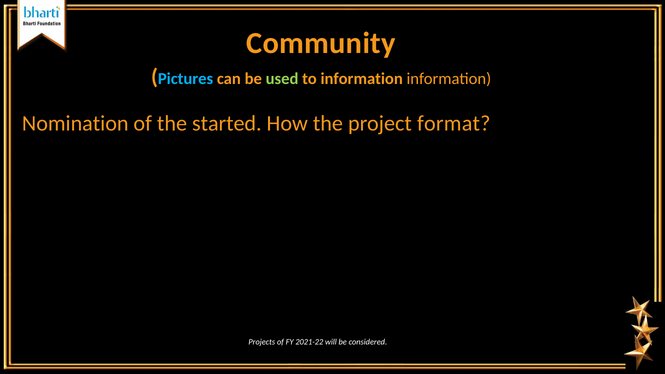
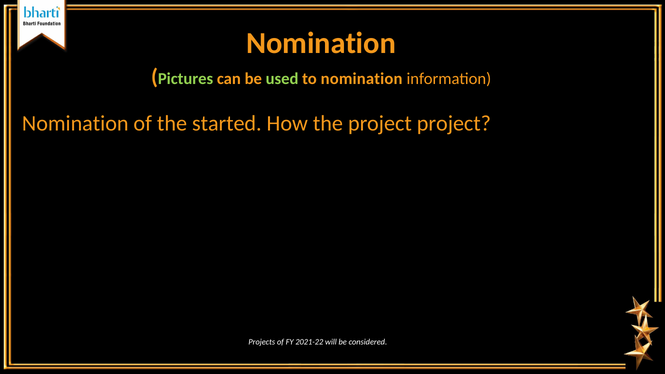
Community: Community -> Nomination (321, 43)
Pictures colour: light blue -> light green (186, 79)
to information: information -> nomination (362, 79)
project format: format -> project (454, 123)
